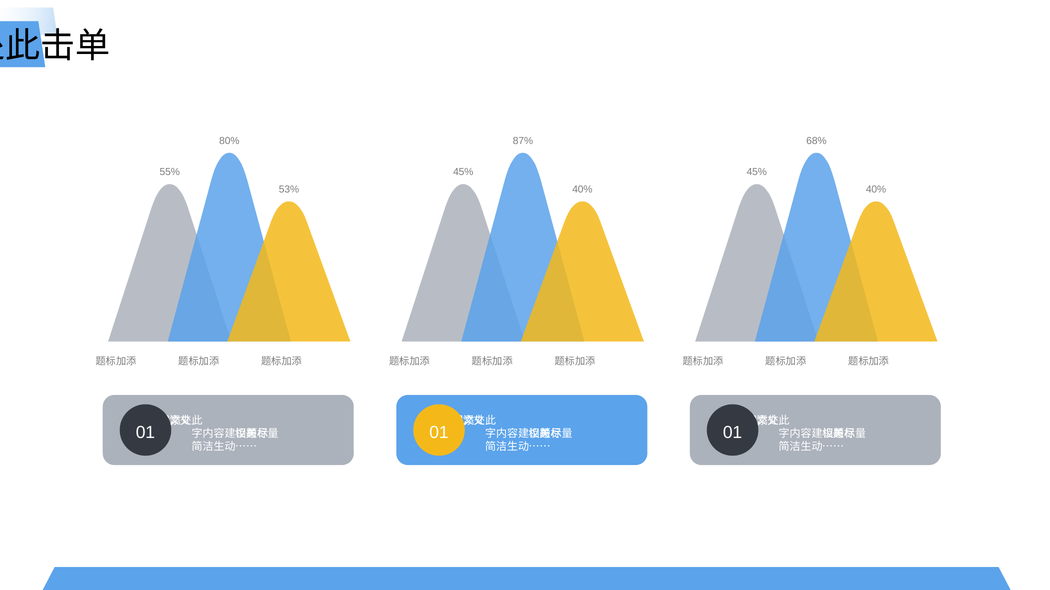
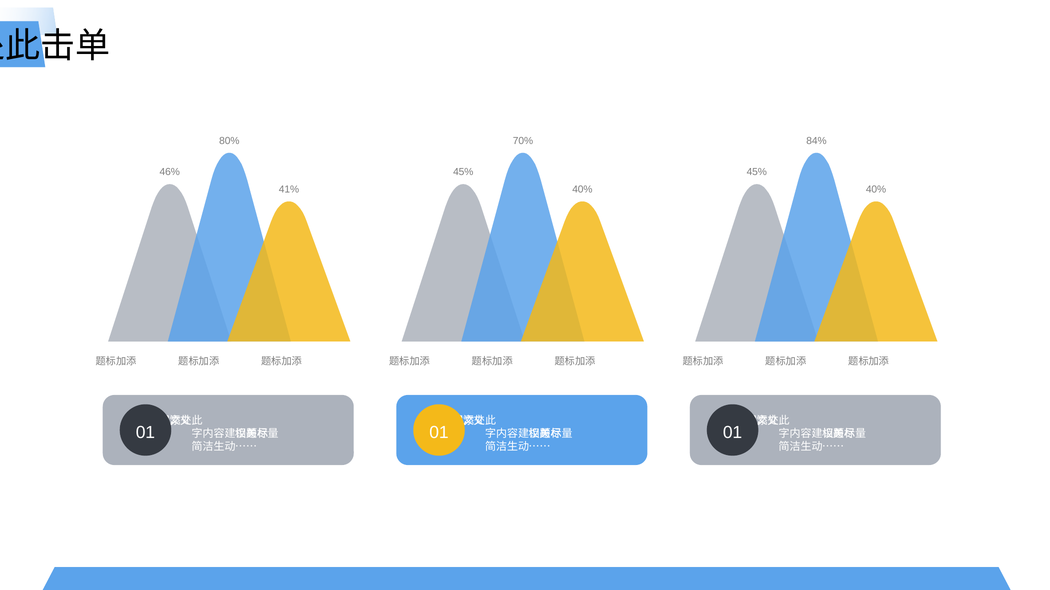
87%: 87% -> 70% (523, 141)
68%: 68% -> 84% (816, 141)
55%: 55% -> 46% (170, 172)
53%: 53% -> 41% (289, 190)
